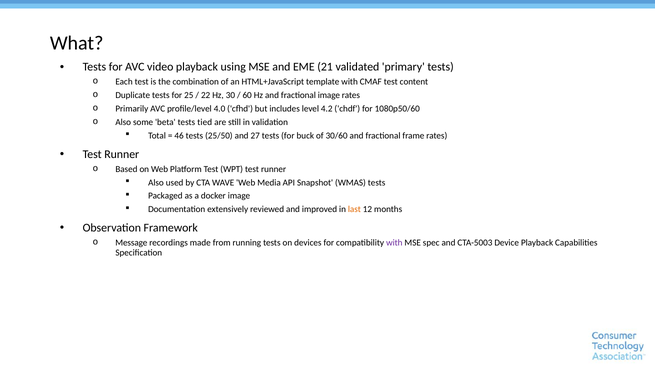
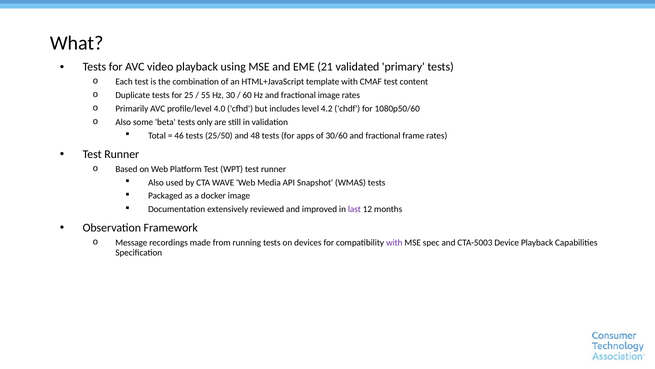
22: 22 -> 55 (206, 95)
tied: tied -> only (205, 122)
27: 27 -> 48 (255, 135)
buck: buck -> apps (305, 135)
last colour: orange -> purple (354, 209)
